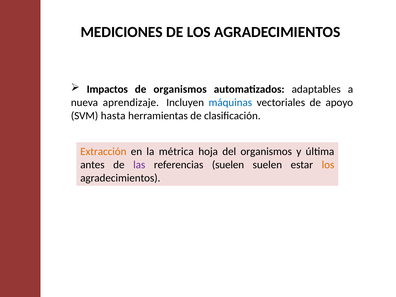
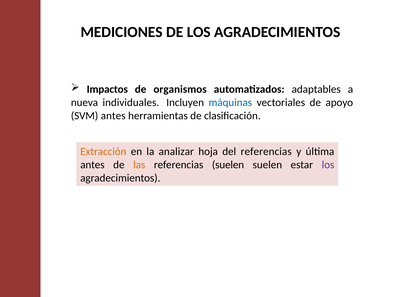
aprendizaje: aprendizaje -> individuales (131, 102)
SVM hasta: hasta -> antes (113, 116)
métrica: métrica -> analizar (176, 152)
del organismos: organismos -> referencias (266, 152)
las colour: purple -> orange (139, 165)
los colour: orange -> purple (328, 165)
